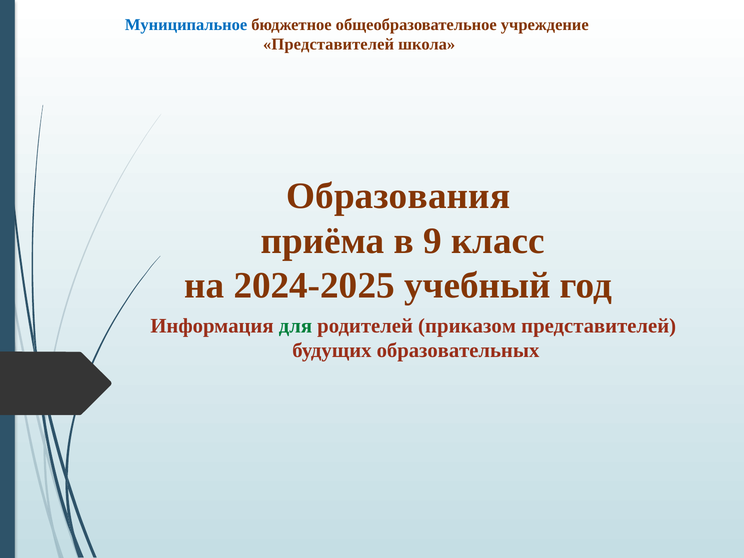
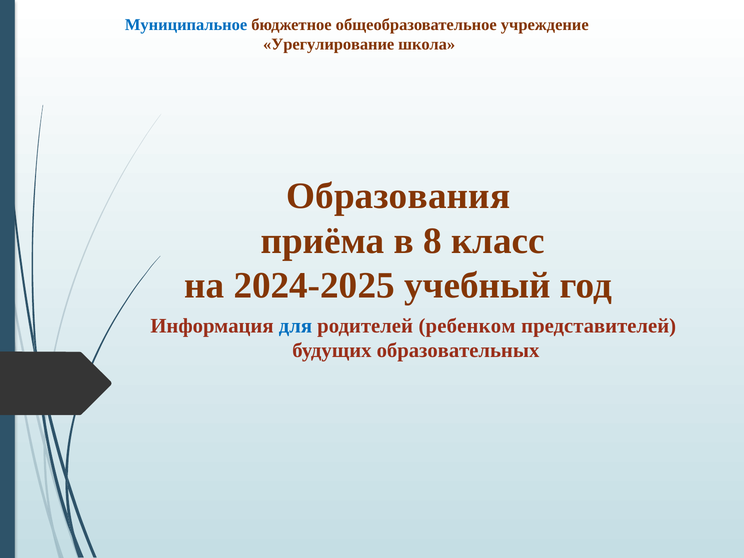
Представителей: Представителей -> Урегулирование (329, 45)
9: 9 -> 8 (432, 241)
для colour: green -> blue (295, 326)
приказом: приказом -> ребенком (467, 326)
